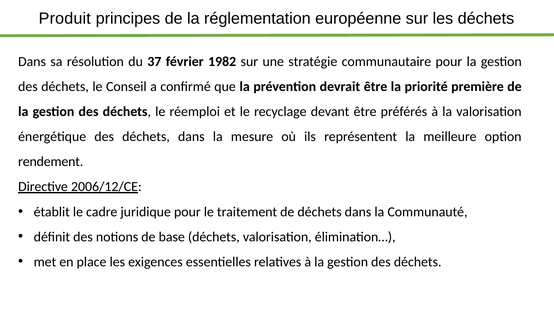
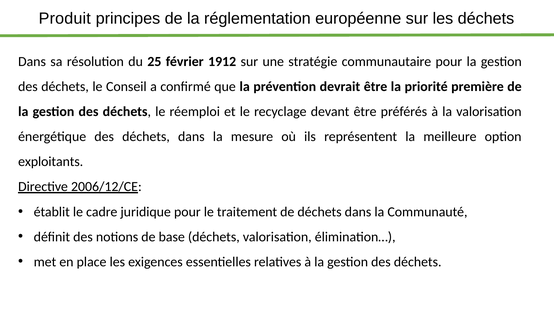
37: 37 -> 25 (154, 62)
1982: 1982 -> 1912 (222, 62)
rendement: rendement -> exploitants (51, 161)
